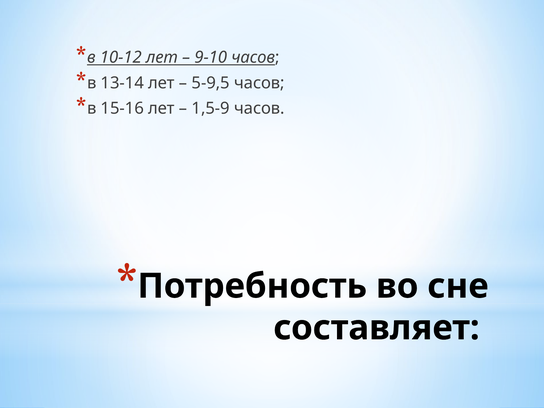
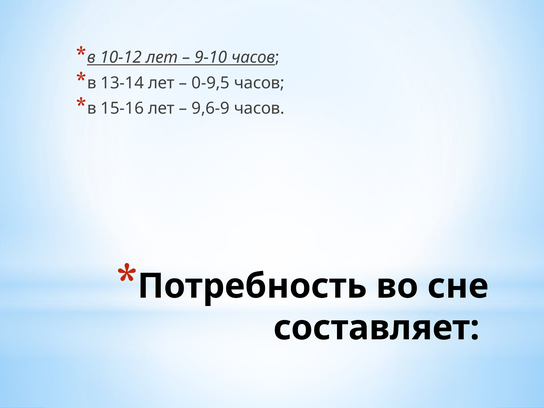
5-9,5: 5-9,5 -> 0-9,5 (211, 83)
1,5-9: 1,5-9 -> 9,6-9 (211, 108)
